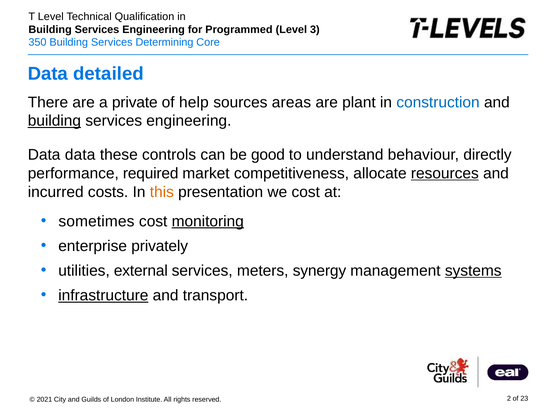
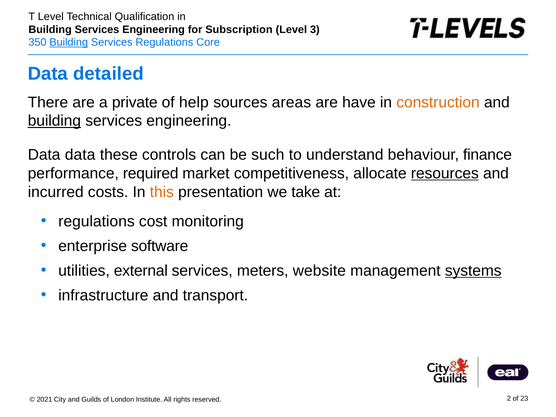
Programmed: Programmed -> Subscription (239, 29)
Building underline: none -> present (69, 42)
Services Determining: Determining -> Regulations (164, 42)
plant: plant -> have (359, 102)
construction colour: blue -> orange (438, 102)
good: good -> such (268, 155)
directly: directly -> finance (487, 155)
we cost: cost -> take (306, 192)
sometimes: sometimes -> regulations (96, 221)
monitoring underline: present -> none (208, 221)
privately: privately -> software (160, 246)
synergy: synergy -> website (319, 271)
infrastructure underline: present -> none (103, 295)
